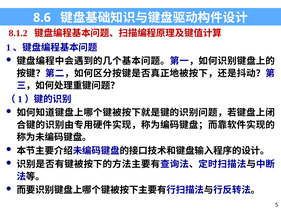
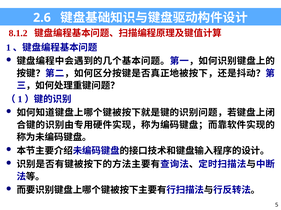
8.6: 8.6 -> 2.6 (42, 18)
